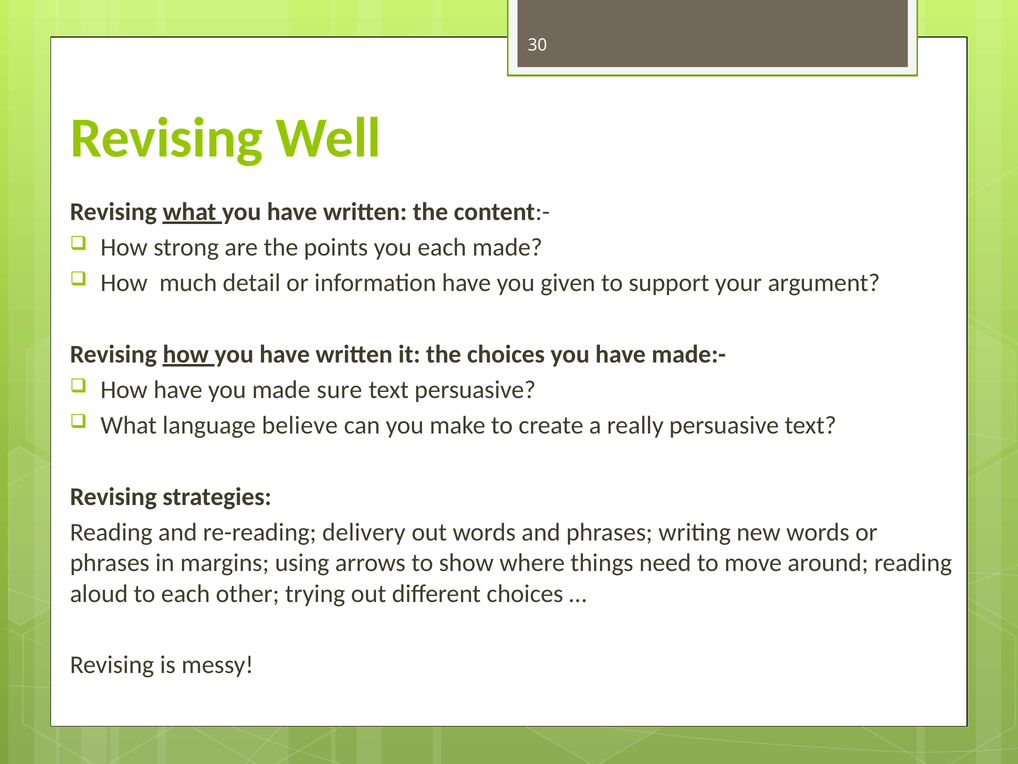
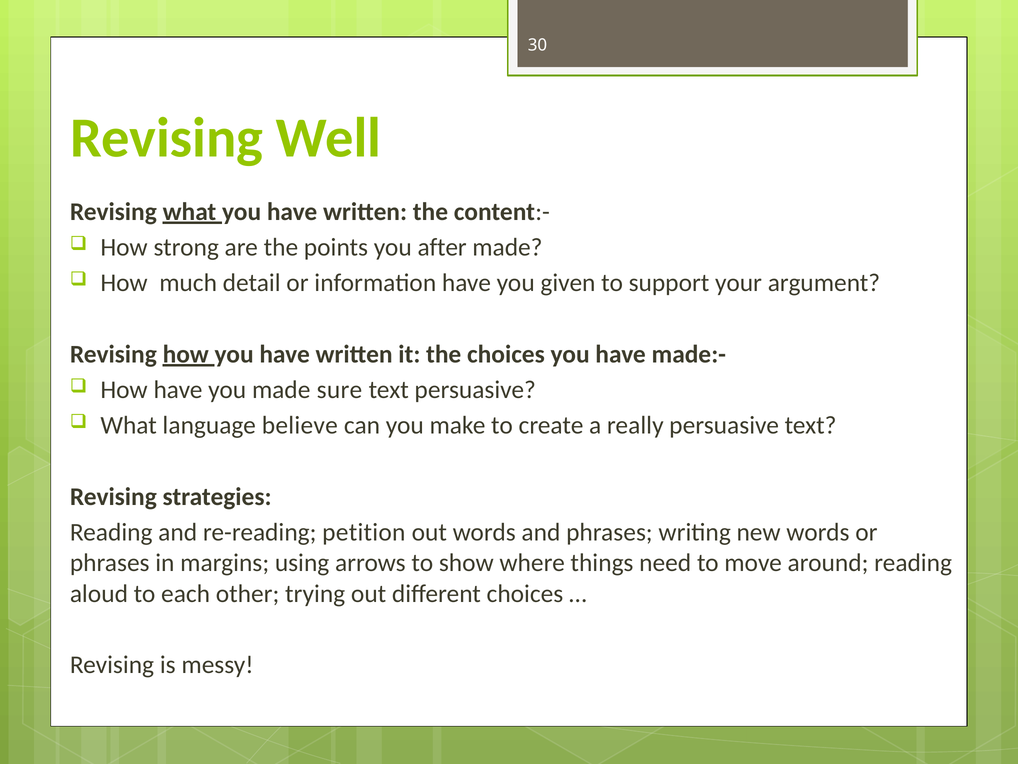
you each: each -> after (442, 247)
delivery: delivery -> petition (364, 532)
